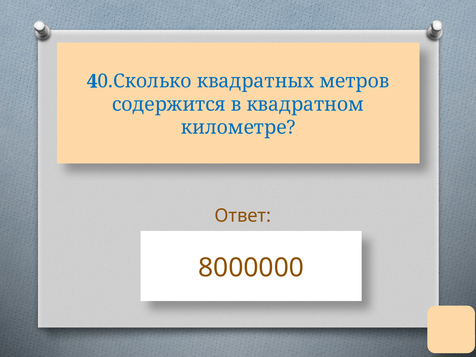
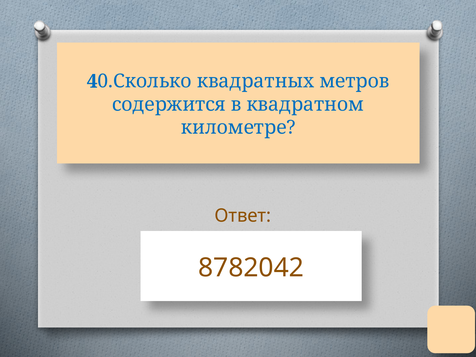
8000000: 8000000 -> 8782042 (251, 268)
